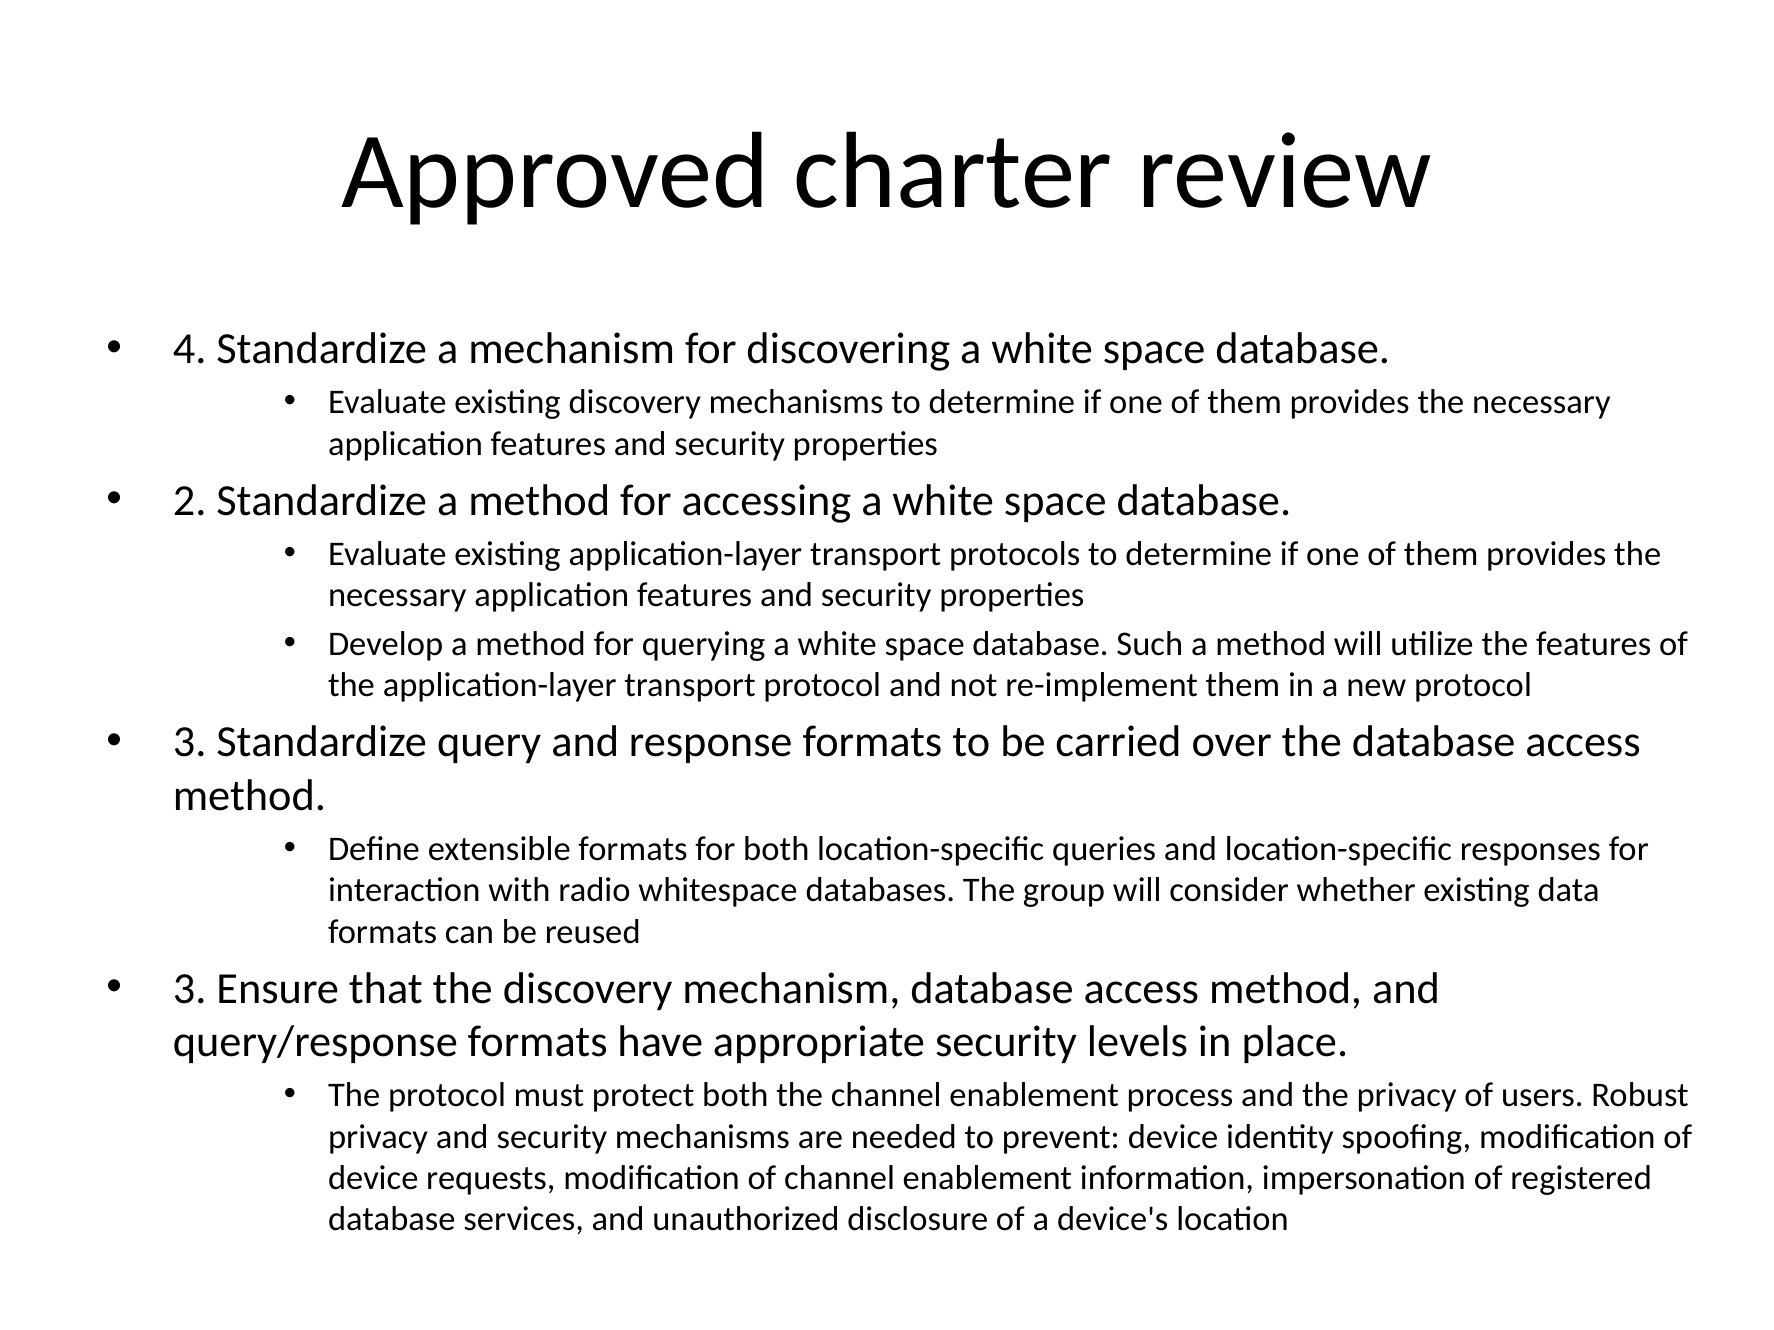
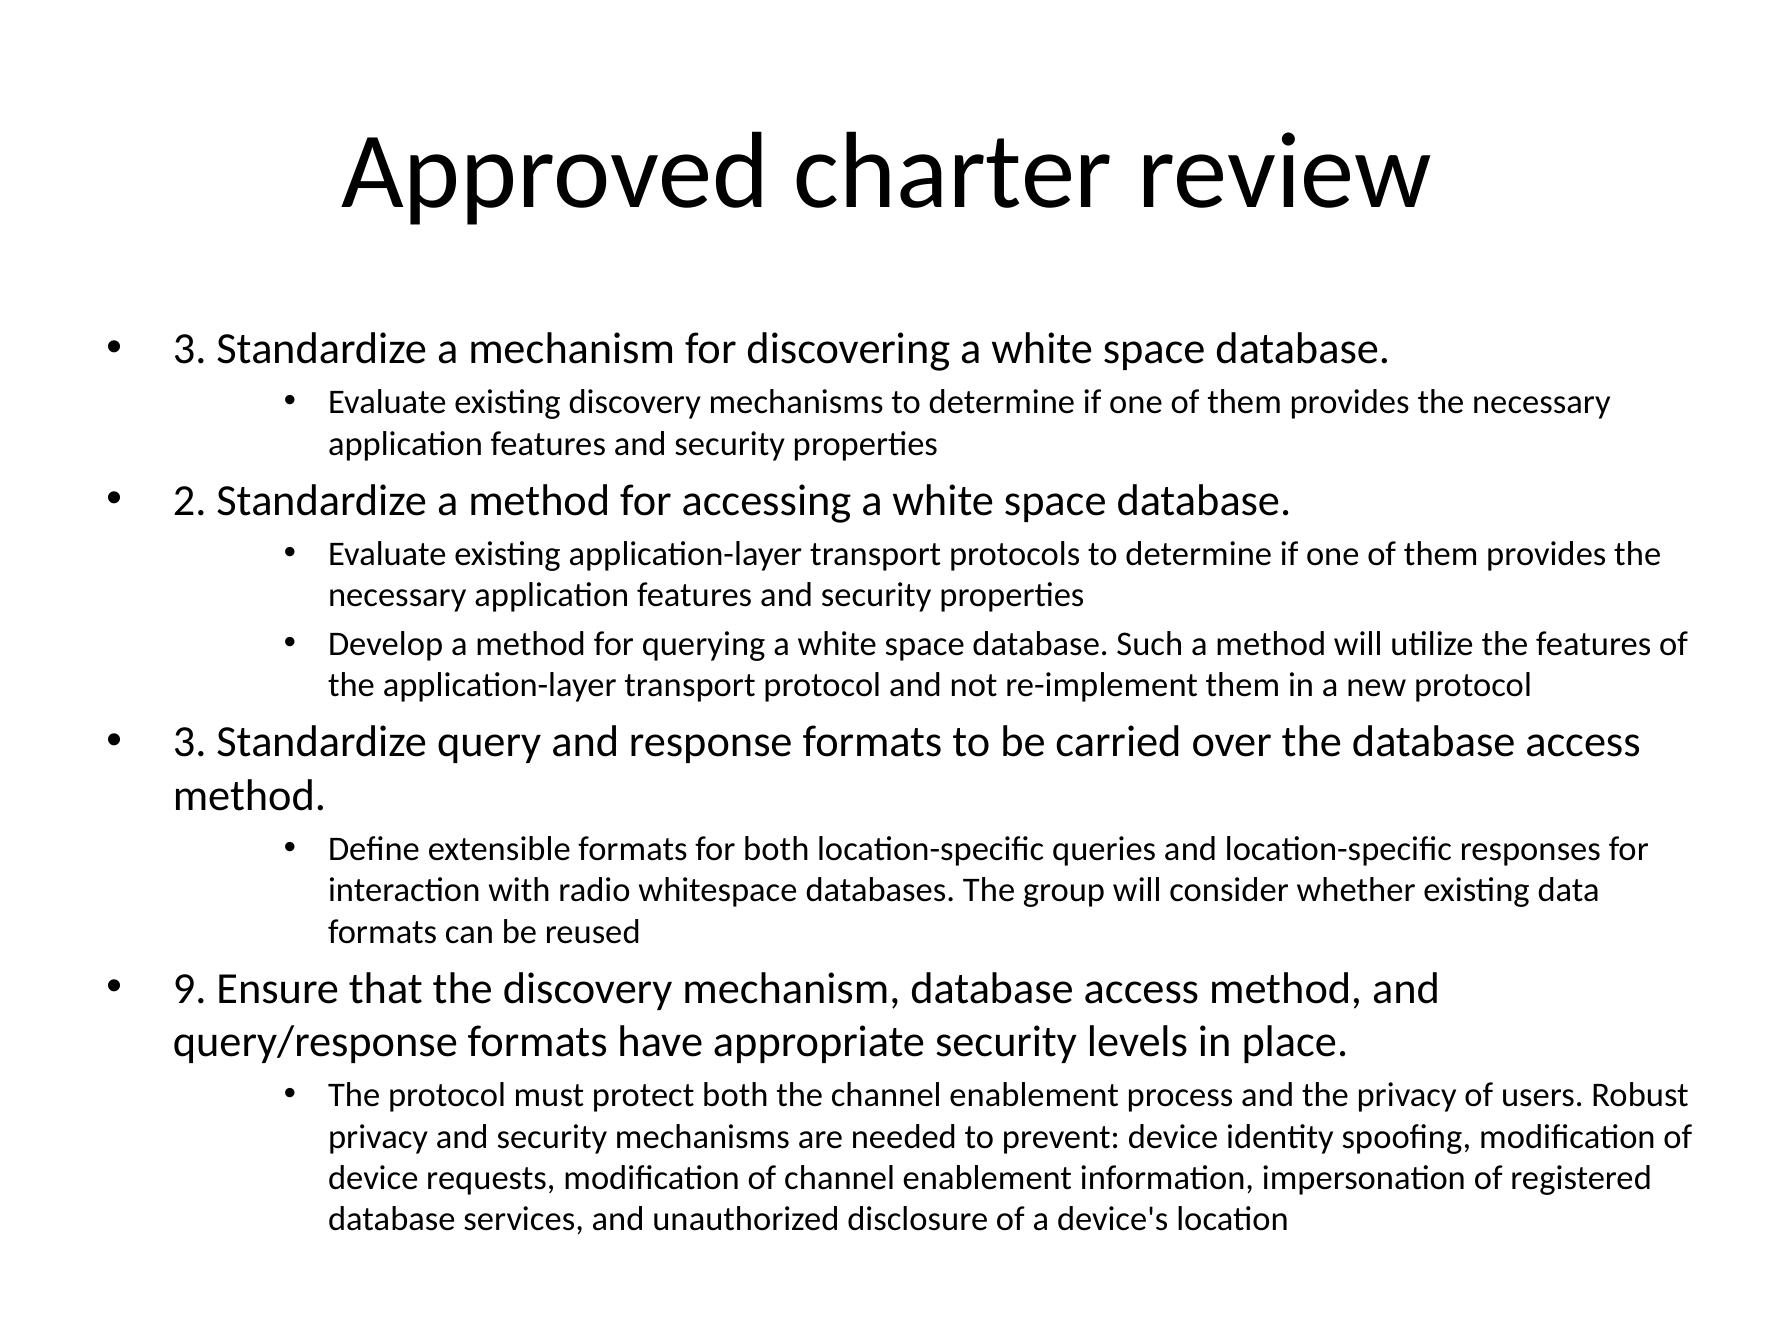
4: 4 -> 3 (190, 349)
3: 3 -> 9 (190, 989)
